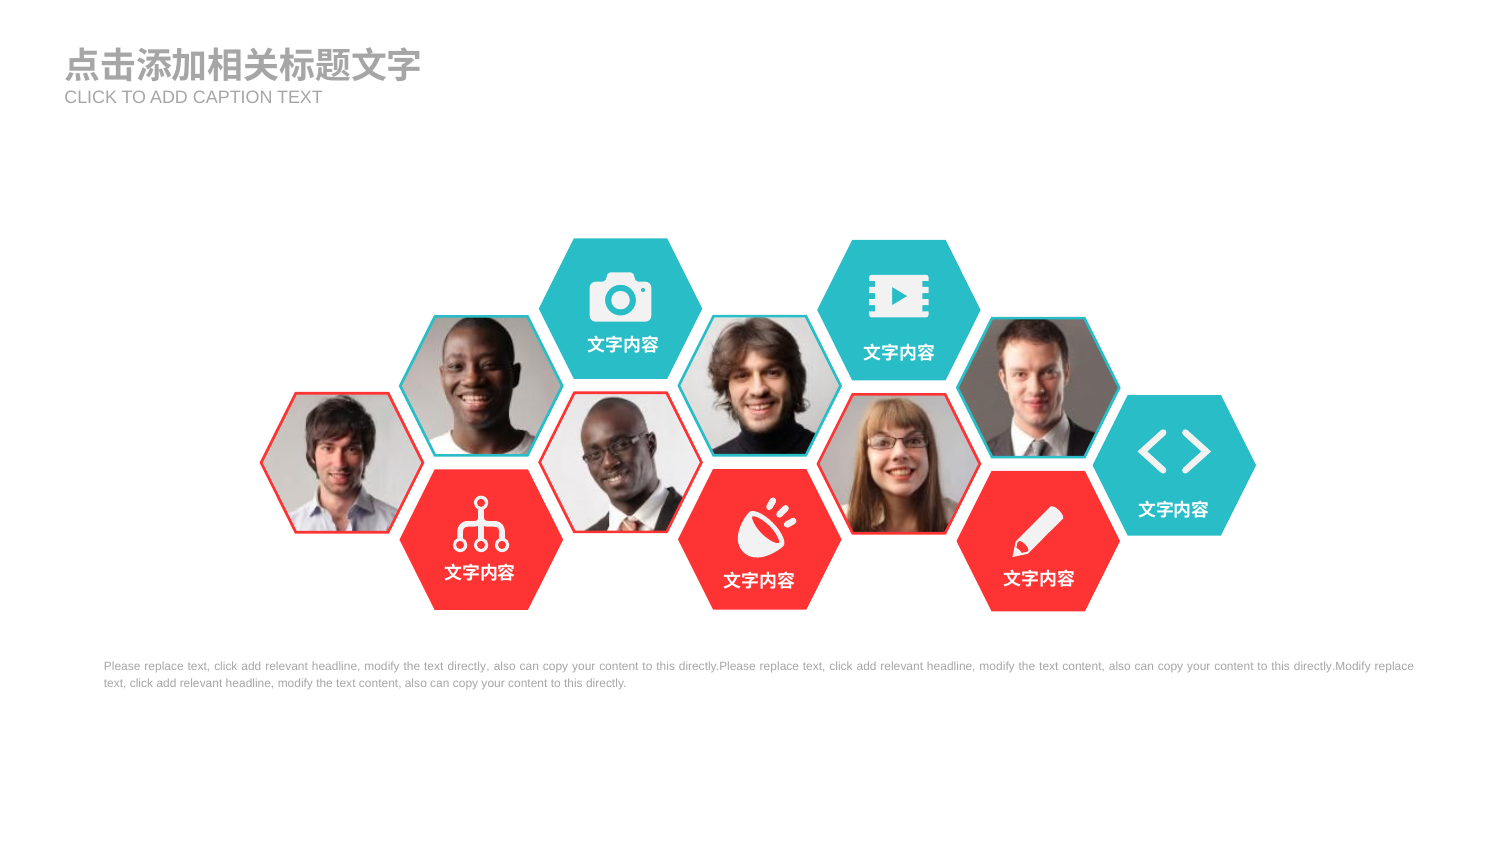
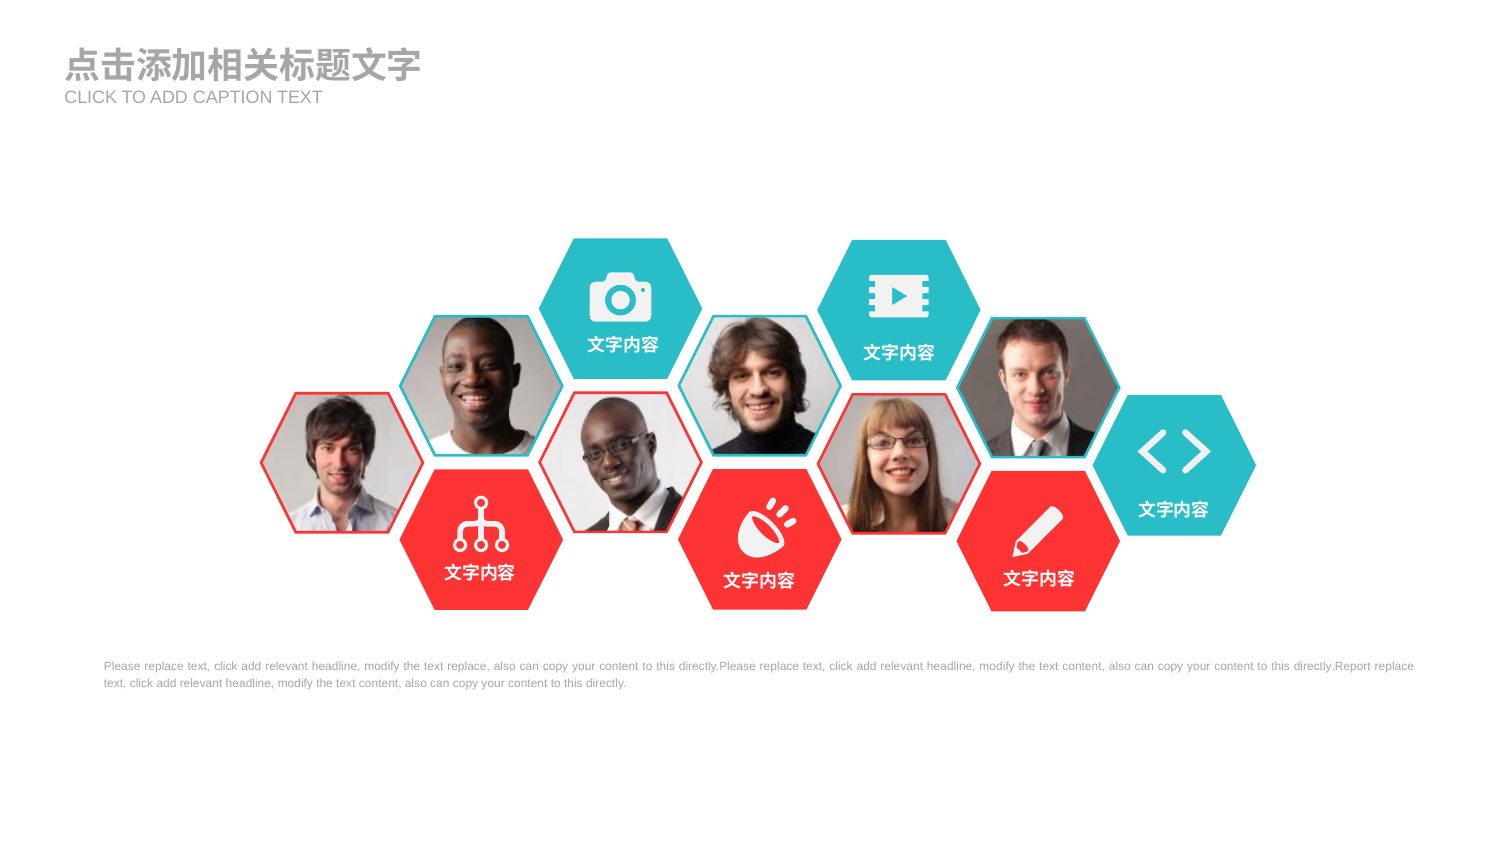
text directly: directly -> replace (469, 666)
directly.Modify: directly.Modify -> directly.Report (1332, 666)
